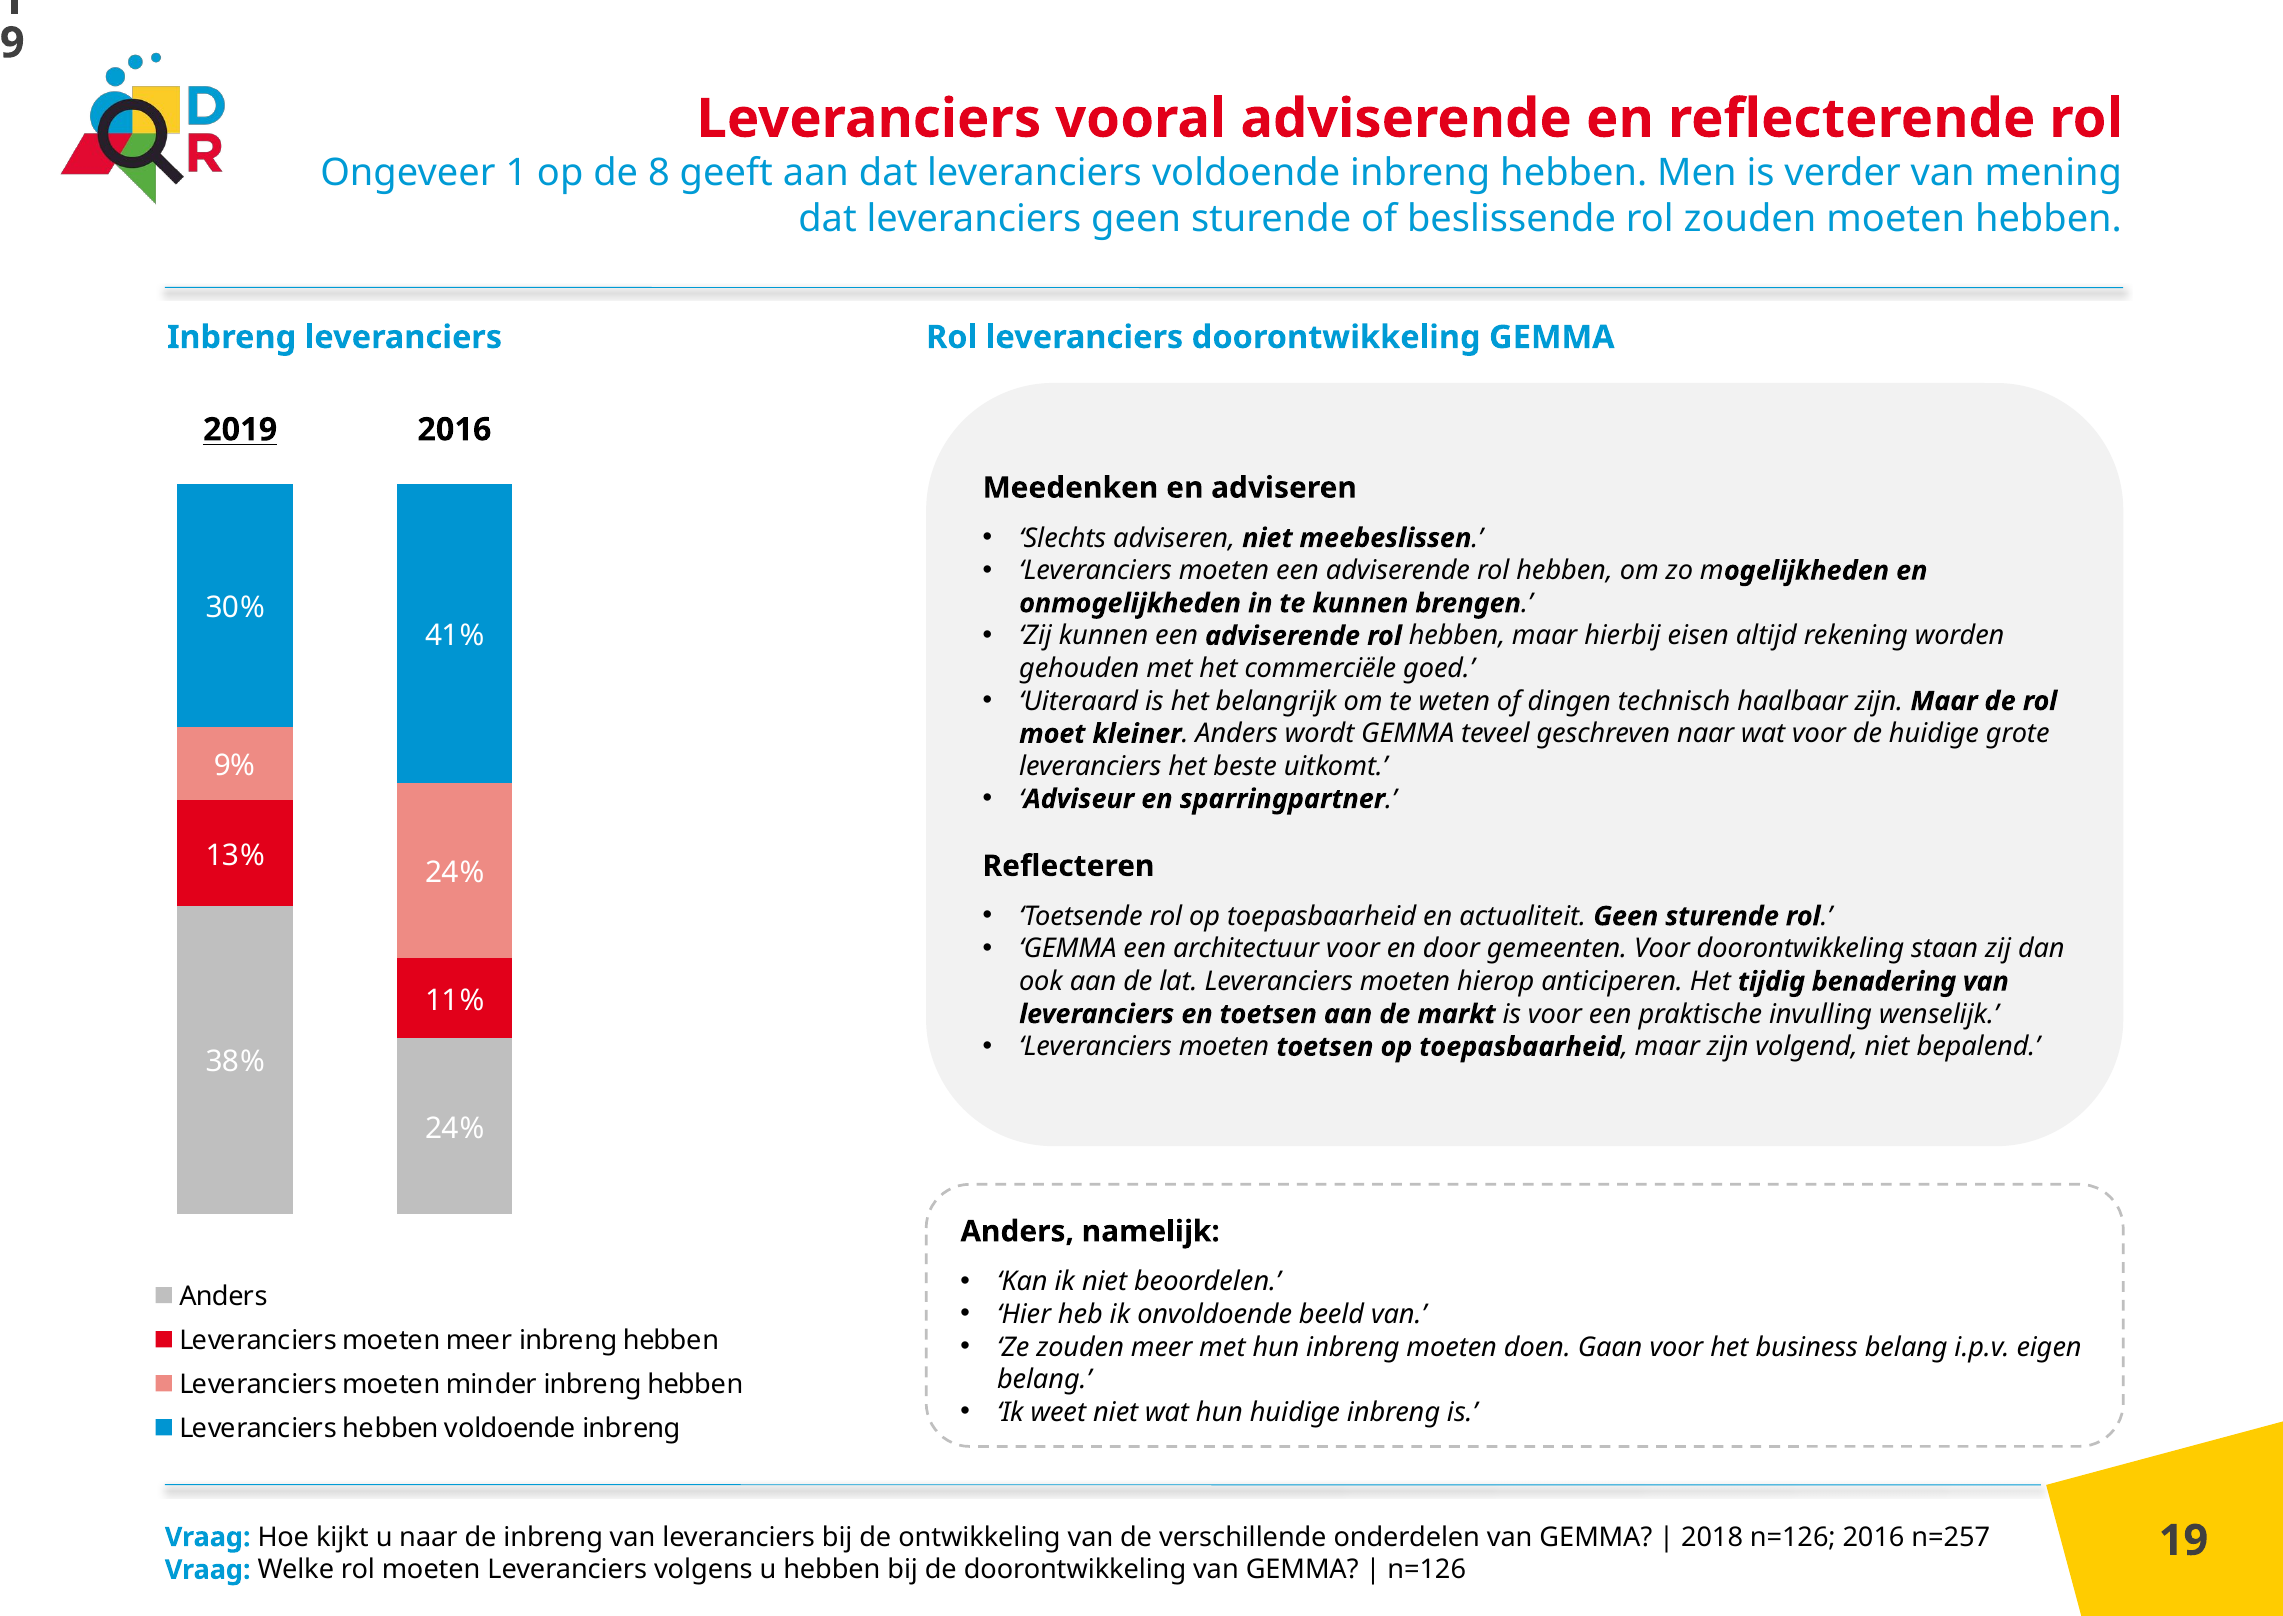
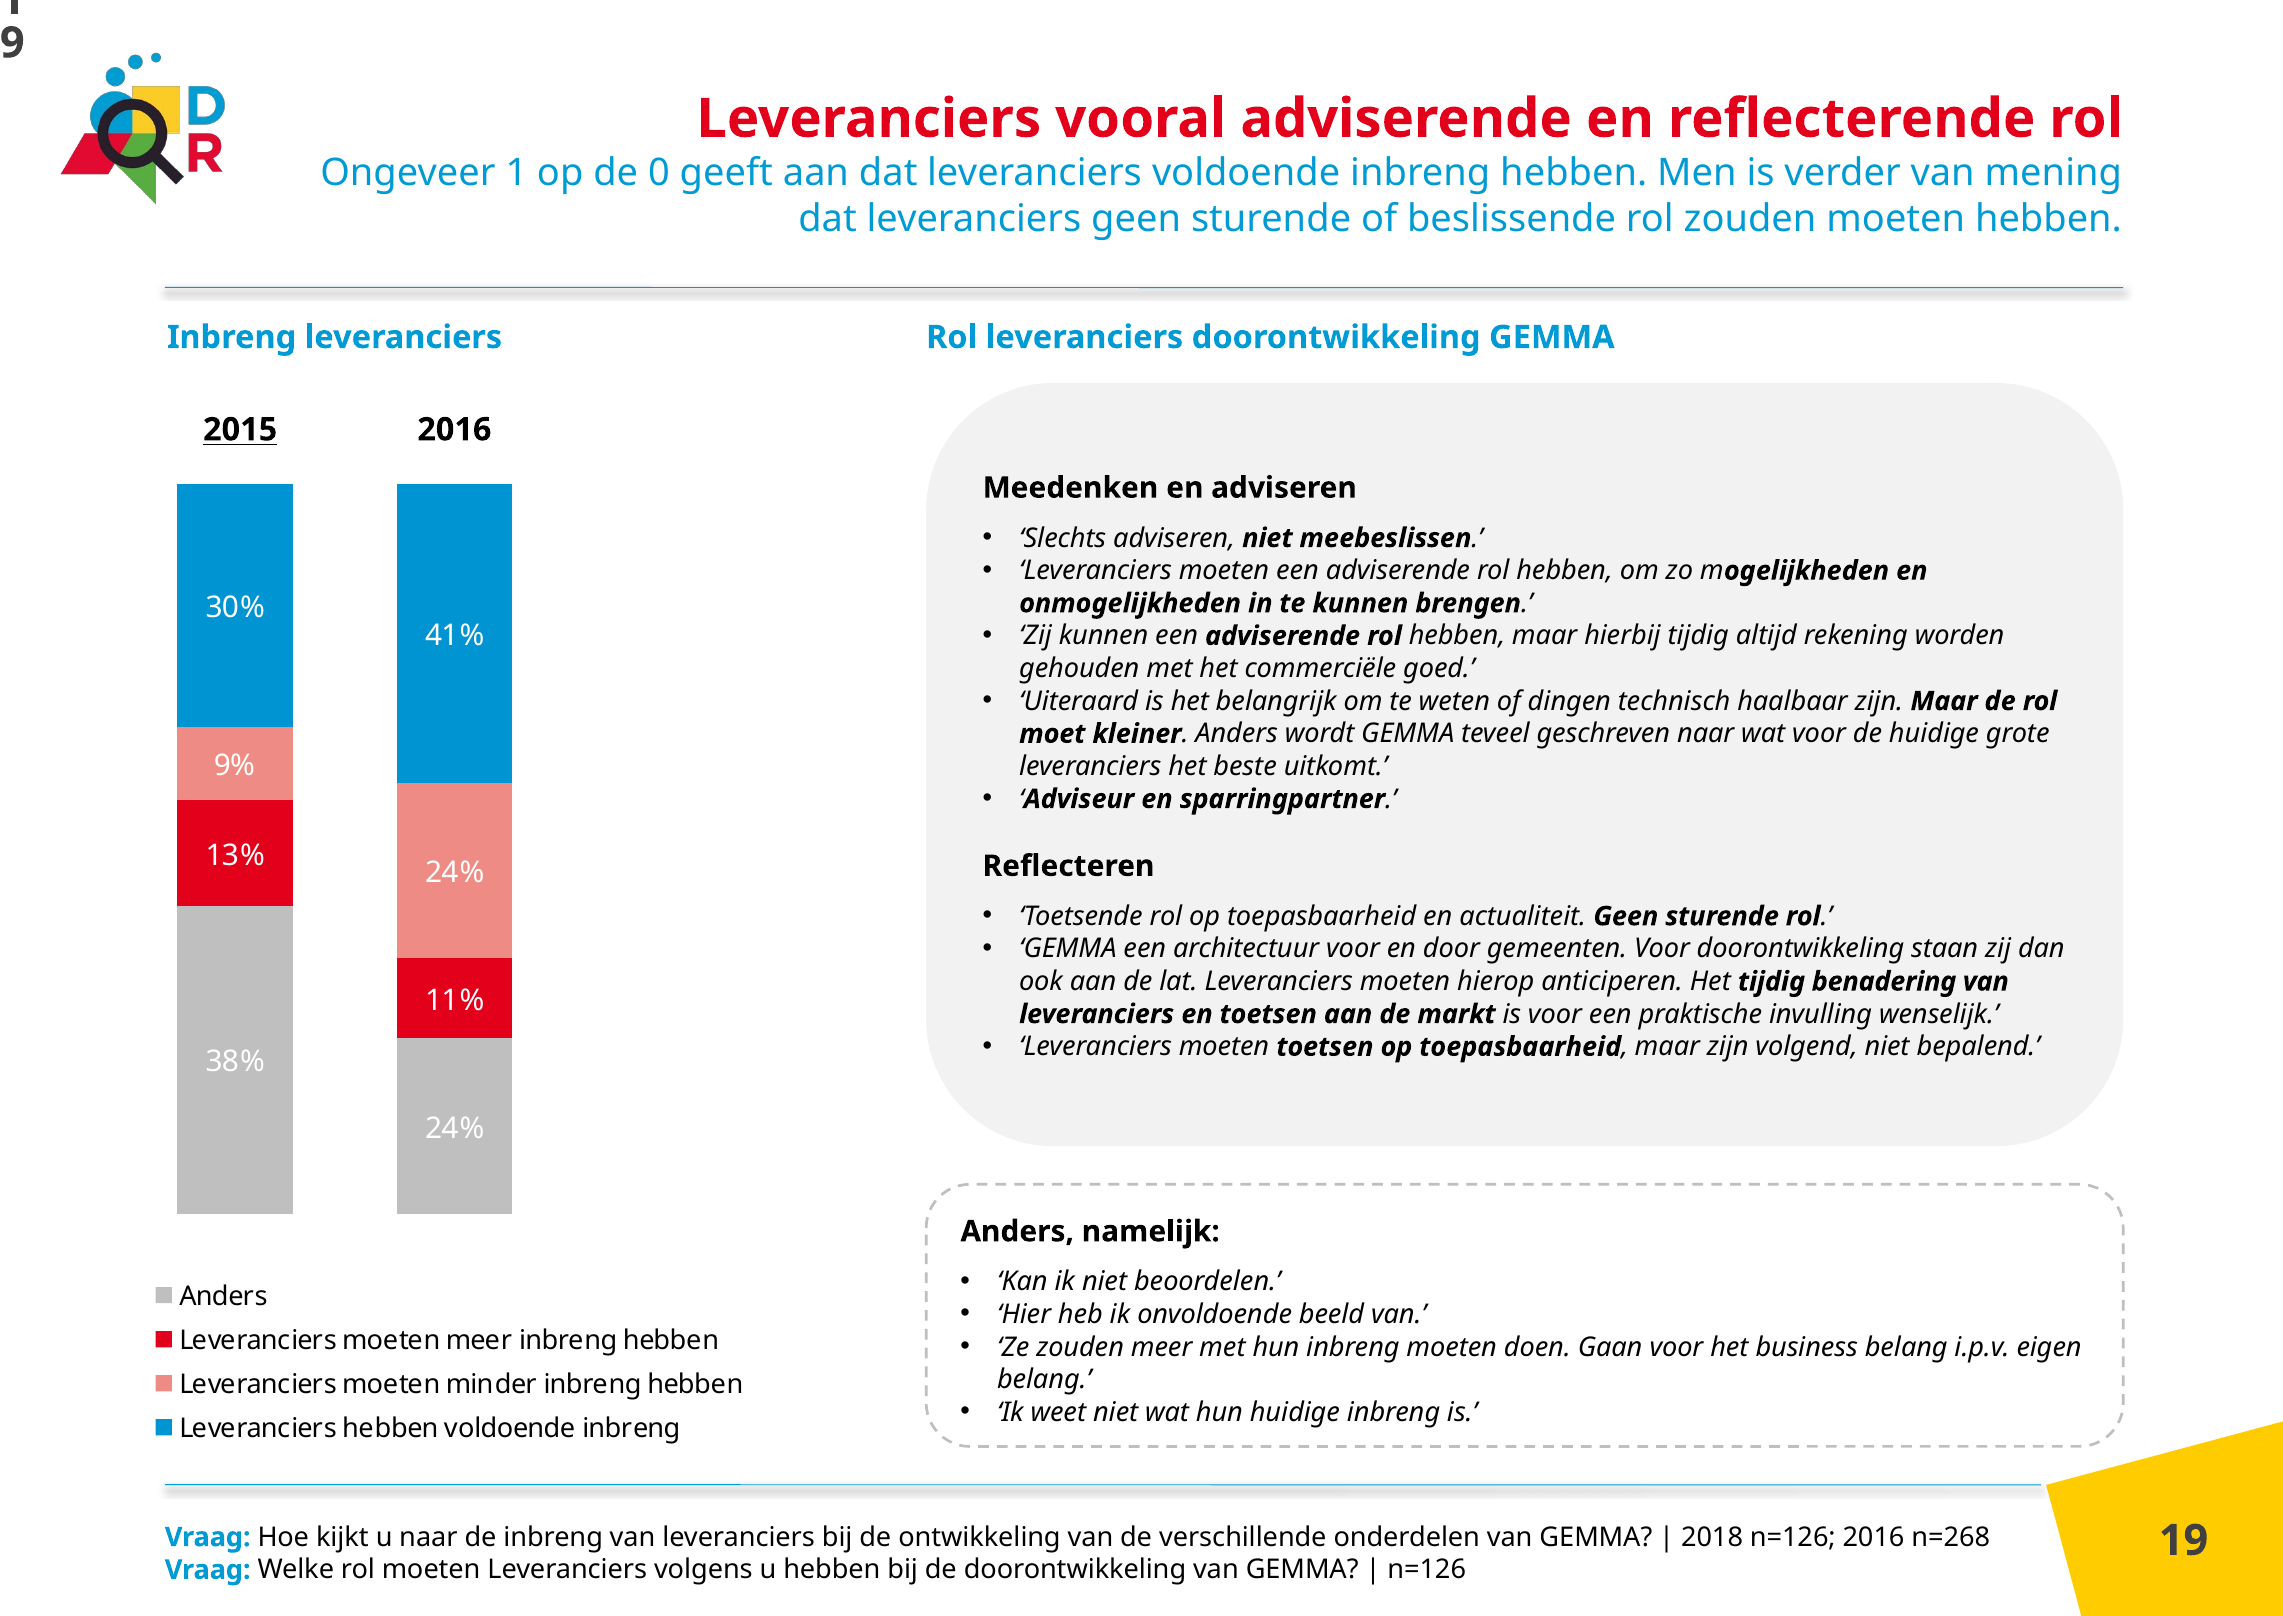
8: 8 -> 0 (659, 173)
2019: 2019 -> 2015 (240, 429)
hierbij eisen: eisen -> tijdig (1698, 636)
n=257: n=257 -> n=268 (1951, 1537)
